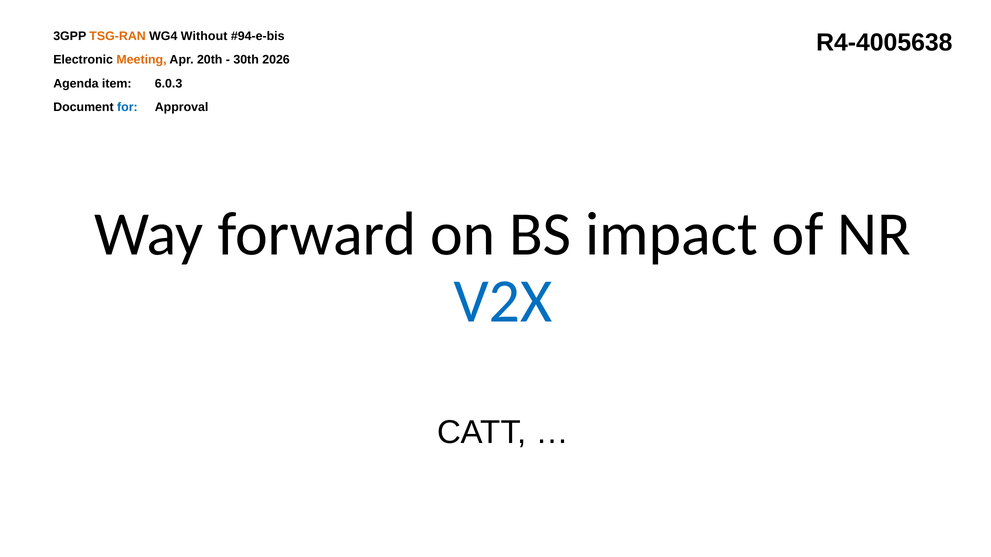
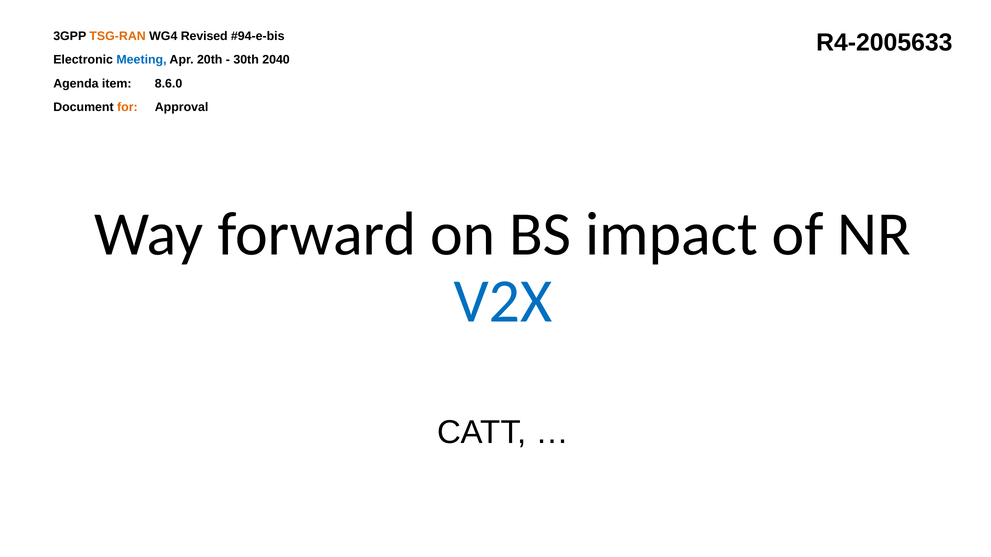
Without: Without -> Revised (204, 36)
R4-4005638: R4-4005638 -> R4-2005633 (884, 43)
Meeting colour: orange -> blue (142, 60)
2026: 2026 -> 2040 (276, 60)
6.0.3: 6.0.3 -> 8.6.0 (169, 83)
for colour: blue -> orange (127, 107)
